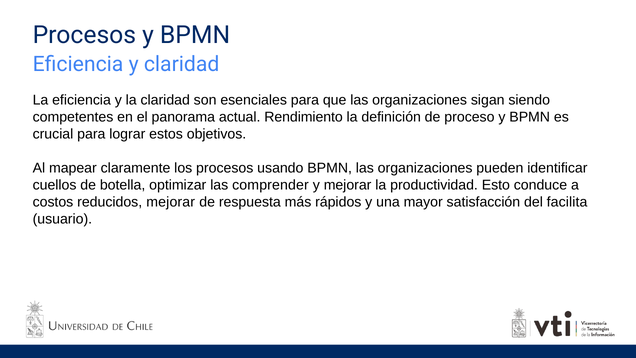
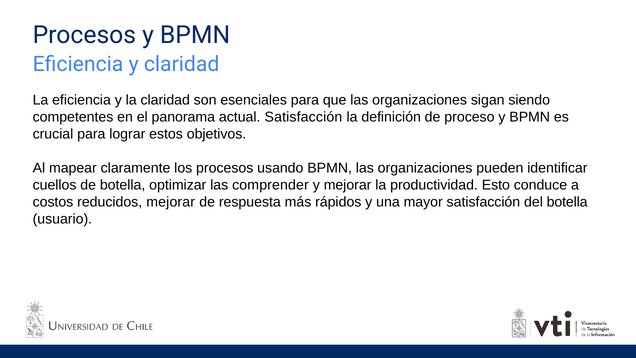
actual Rendimiento: Rendimiento -> Satisfacción (303, 117)
del facilita: facilita -> botella (567, 202)
